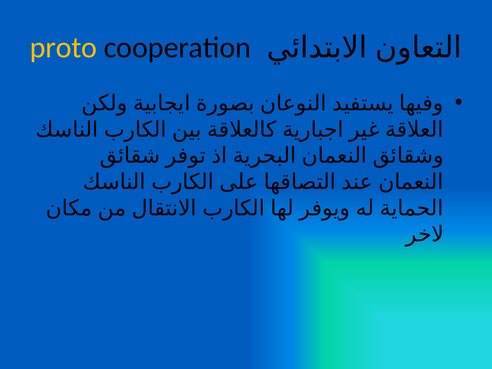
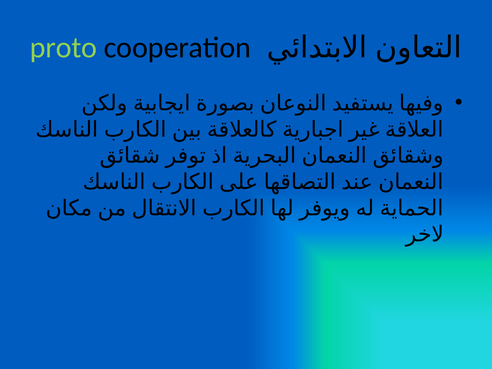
proto colour: yellow -> light green (63, 48)
